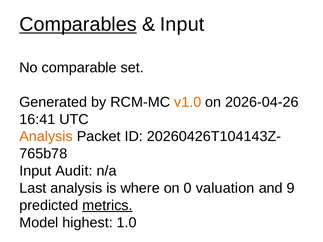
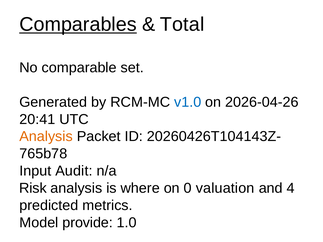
Input: Input -> Total (182, 25)
v1.0 colour: orange -> blue (188, 102)
16:41: 16:41 -> 20:41 (37, 119)
Last: Last -> Risk (33, 188)
9: 9 -> 4 (291, 188)
metrics underline: present -> none (107, 206)
highest: highest -> provide (88, 223)
